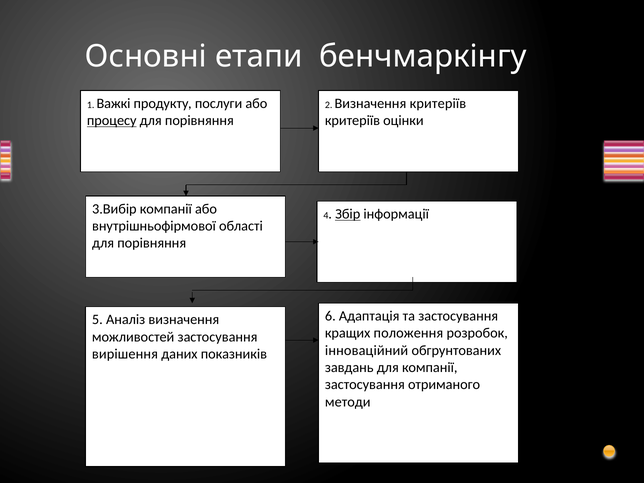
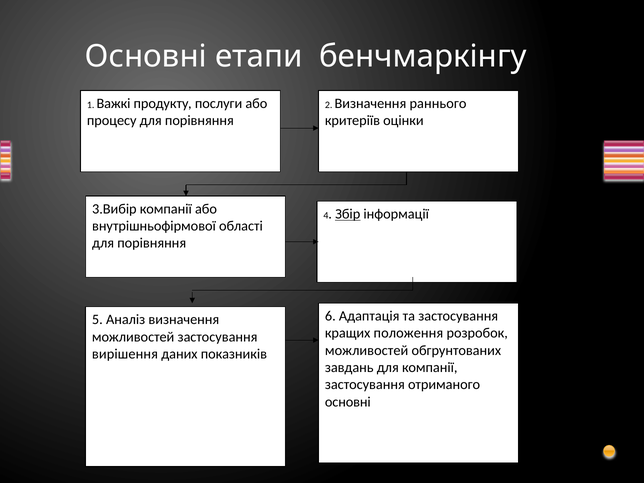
Визначення критеріїв: критеріїв -> раннього (438, 103)
процесу underline: present -> none (112, 121)
інноваційний: інноваційний -> можливостей (367, 350)
методи: методи -> основні (348, 402)
